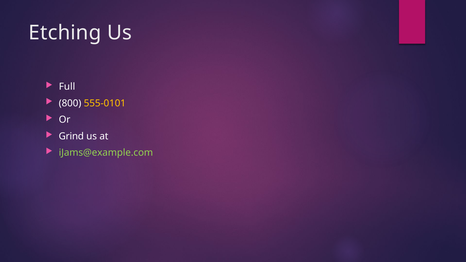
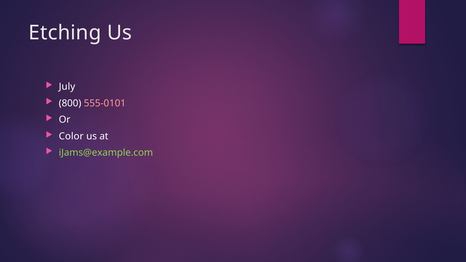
Full: Full -> July (67, 87)
555-0101 colour: yellow -> pink (105, 103)
Grind: Grind -> Color (71, 136)
